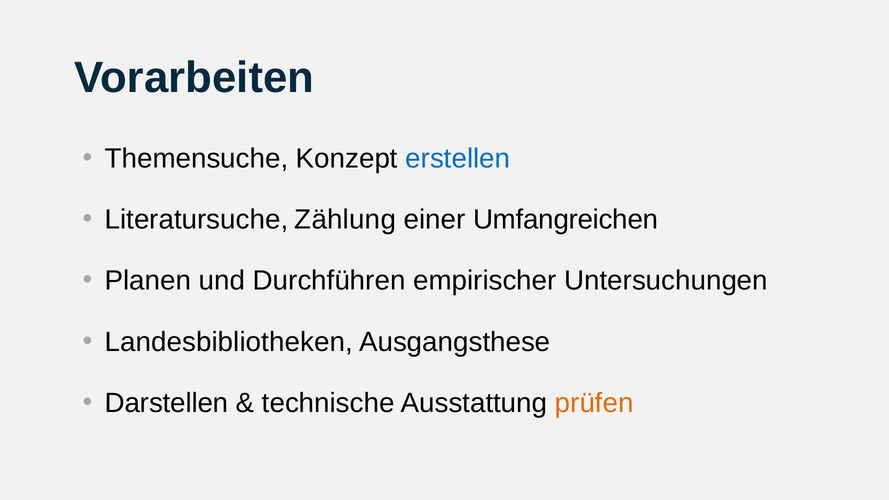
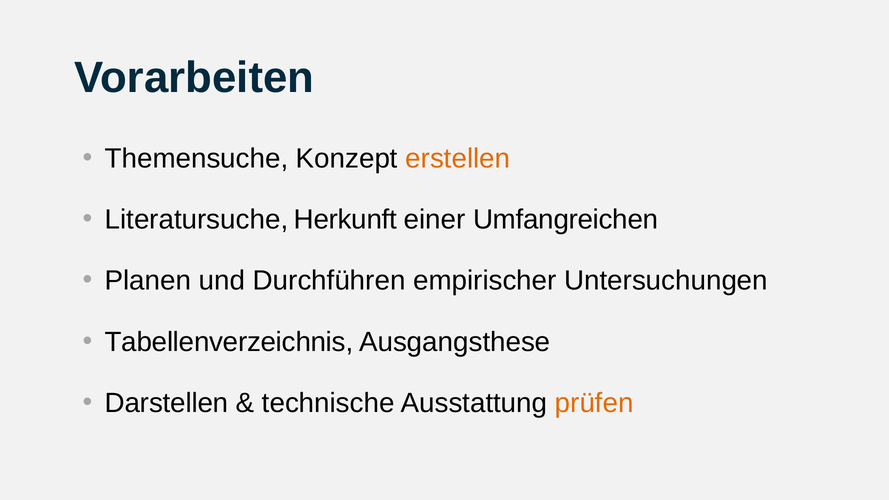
erstellen colour: blue -> orange (458, 159)
Zählung: Zählung -> Herkunft (345, 220)
Landesbibliotheken: Landesbibliotheken -> Tabellenverzeichnis (229, 342)
